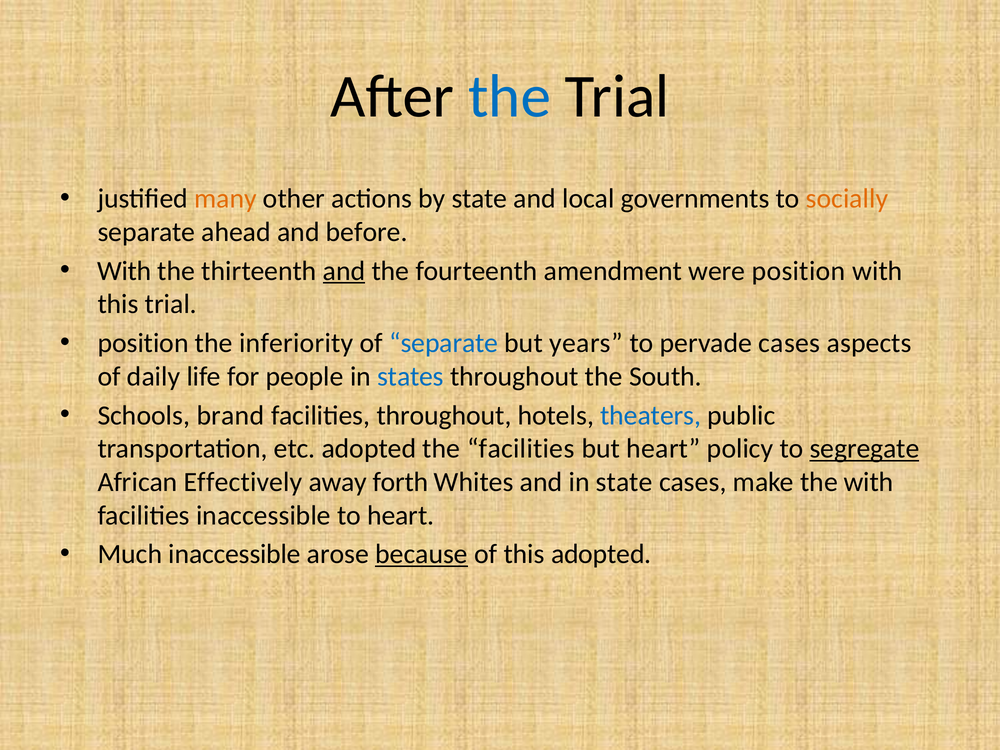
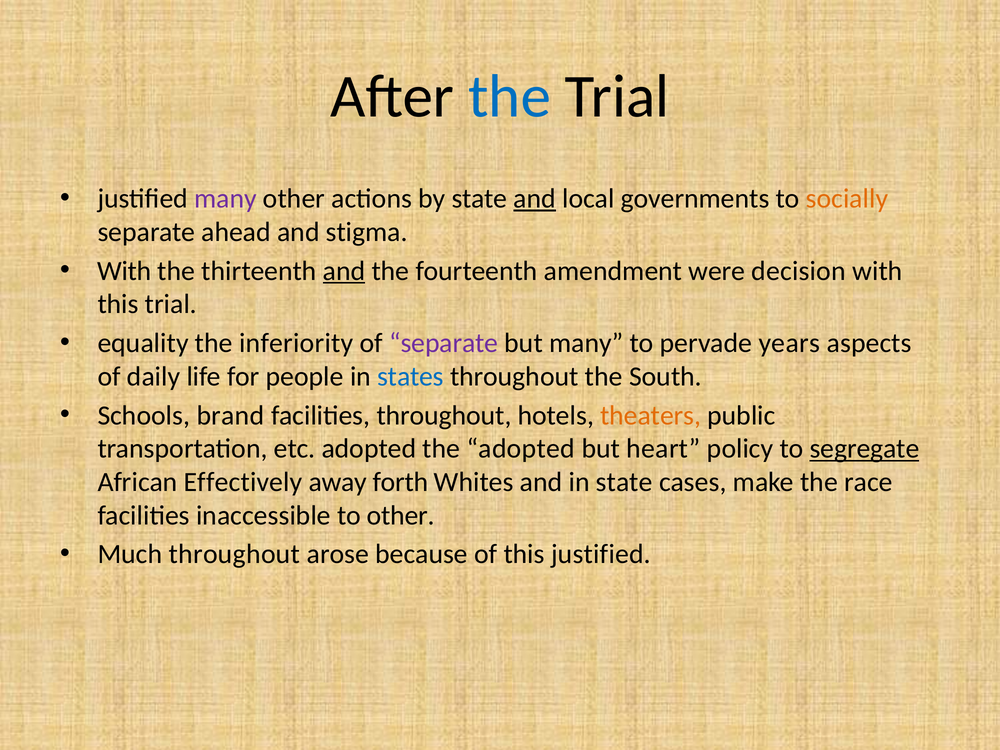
many colour: orange -> purple (226, 199)
and underline: none -> present (535, 199)
before: before -> stigma (367, 232)
were position: position -> decision (799, 271)
position: position -> equality (143, 343)
separate colour: blue -> purple (444, 343)
but years: years -> many (586, 343)
pervade cases: cases -> years (789, 343)
theaters colour: blue -> orange (651, 415)
the facilities: facilities -> adopted (521, 449)
the with: with -> race (868, 482)
to heart: heart -> other (401, 515)
Much inaccessible: inaccessible -> throughout (234, 554)
because underline: present -> none (421, 554)
this adopted: adopted -> justified (601, 554)
